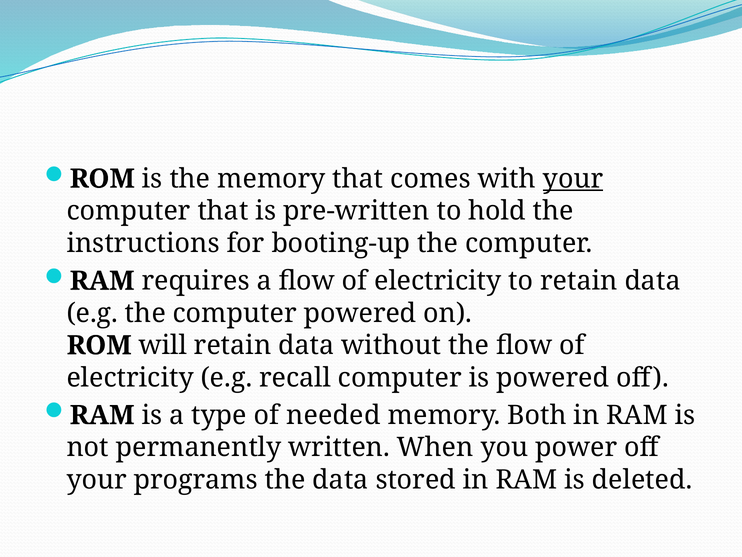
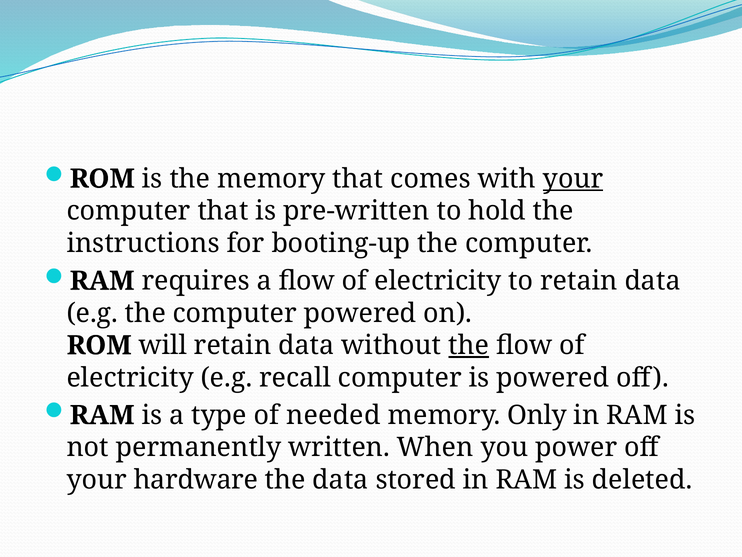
the underline: none -> present (469, 345)
Both: Both -> Only (537, 415)
programs: programs -> hardware (196, 479)
